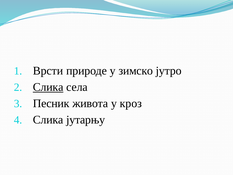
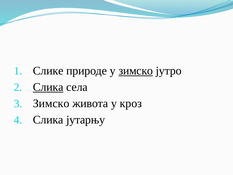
Врсти: Врсти -> Слике (48, 71)
зимско underline: none -> present (136, 71)
Песник: Песник -> Зимско (51, 103)
